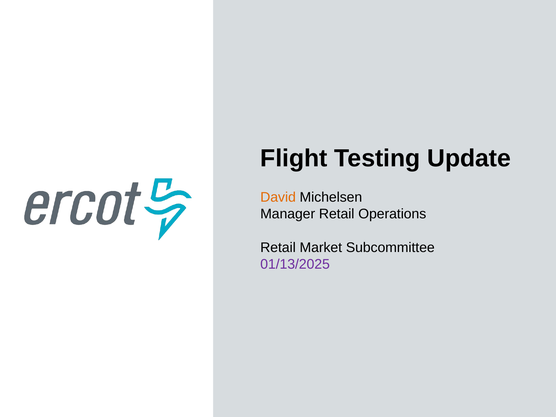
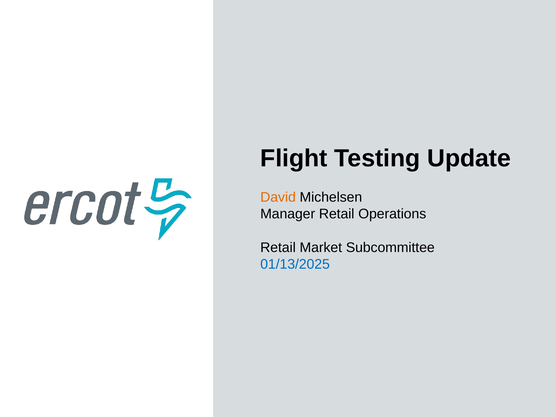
01/13/2025 colour: purple -> blue (295, 264)
